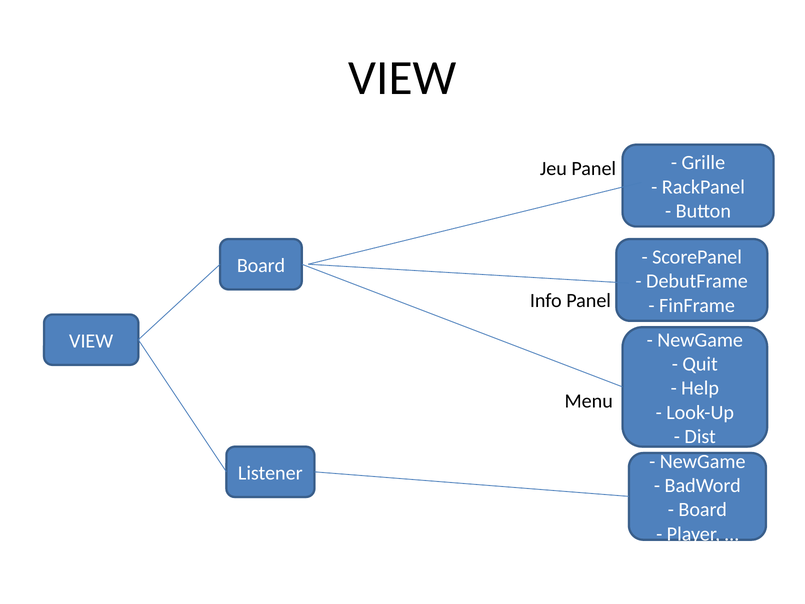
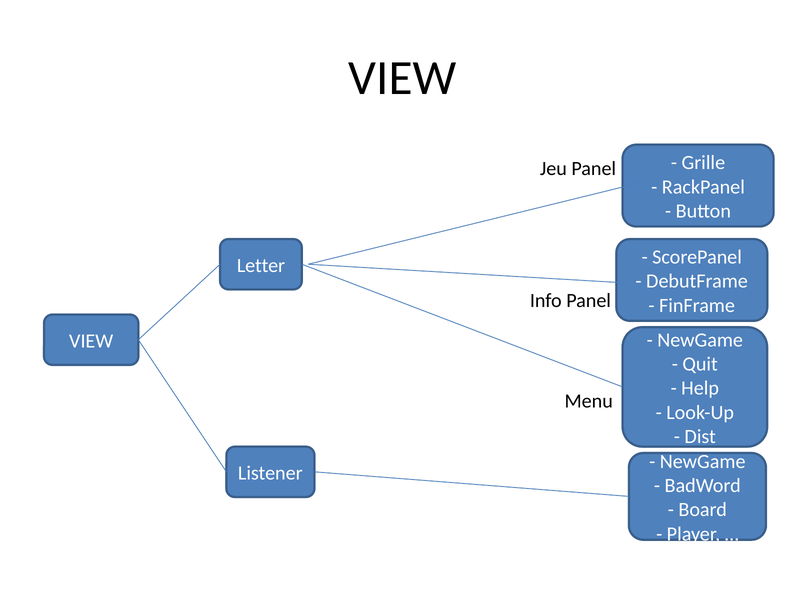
Board: Board -> Letter (261, 266)
